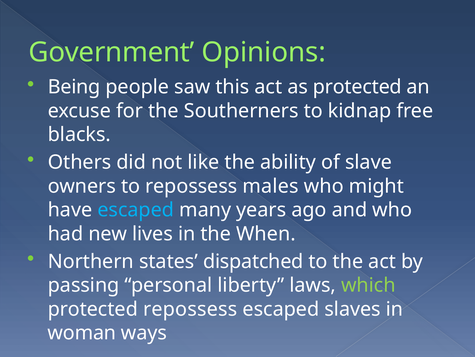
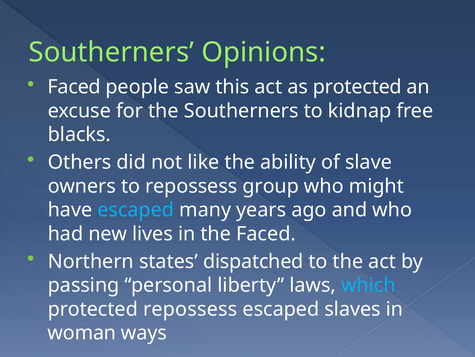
Government: Government -> Southerners (111, 52)
Being: Being -> Faced (74, 87)
males: males -> group (271, 186)
the When: When -> Faced (266, 233)
which colour: light green -> light blue (368, 285)
